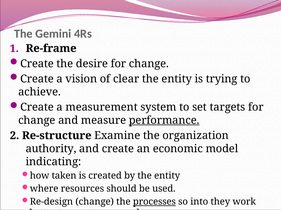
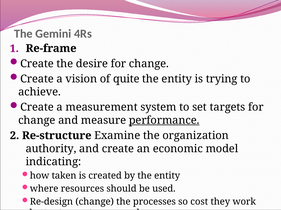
clear: clear -> quite (126, 79)
processes underline: present -> none (154, 202)
into: into -> cost (199, 202)
